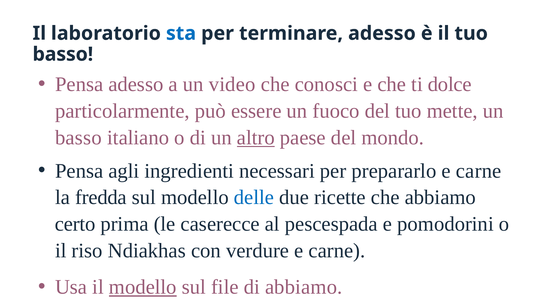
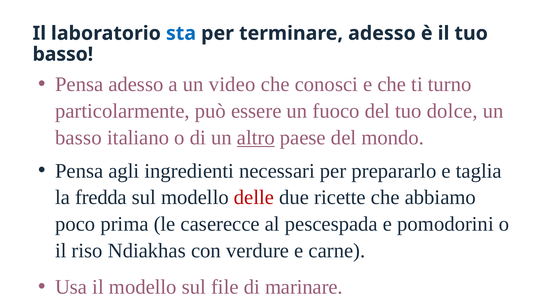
dolce: dolce -> turno (450, 85)
mette: mette -> dolce (452, 111)
prepararlo e carne: carne -> taglia (479, 171)
delle colour: blue -> red (254, 197)
certo: certo -> poco (75, 224)
modello underline: present -> none (143, 287)
di abbiamo: abbiamo -> marinare (304, 287)
